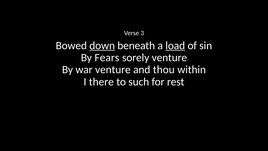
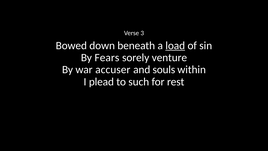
down underline: present -> none (102, 45)
war venture: venture -> accuser (113, 70)
thou: thou -> souls (164, 70)
there: there -> plead (101, 82)
